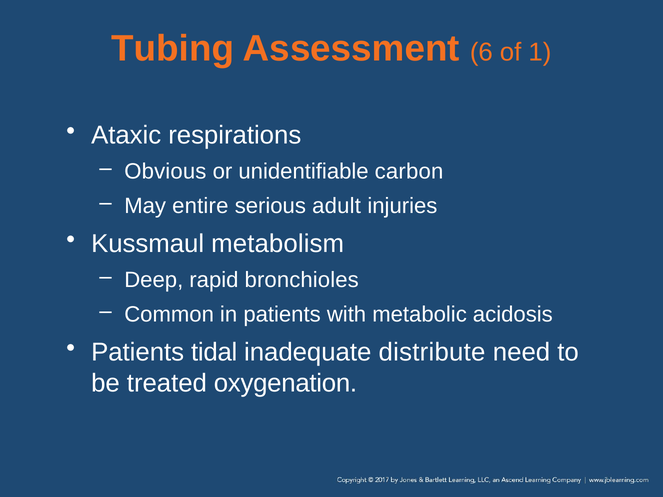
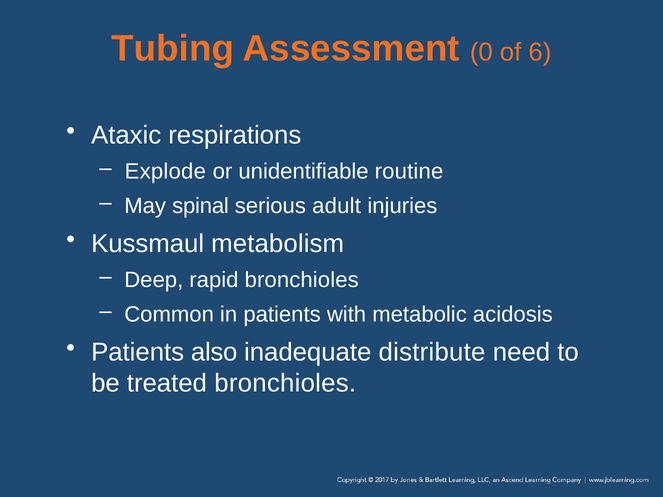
6: 6 -> 0 (481, 52)
1: 1 -> 6 (540, 52)
Obvious: Obvious -> Explode (165, 172)
carbon: carbon -> routine (409, 172)
entire: entire -> spinal (201, 206)
tidal: tidal -> also (214, 352)
treated oxygenation: oxygenation -> bronchioles (285, 383)
